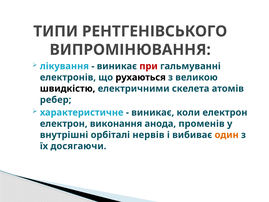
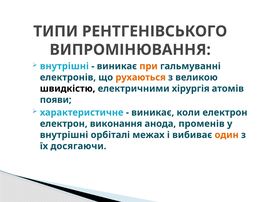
лікування: лікування -> внутрішні (64, 66)
при colour: red -> orange (149, 66)
рухаються colour: black -> orange (141, 77)
скелета: скелета -> хірургія (191, 88)
ребер: ребер -> появи (56, 100)
нервів: нервів -> межах (148, 135)
